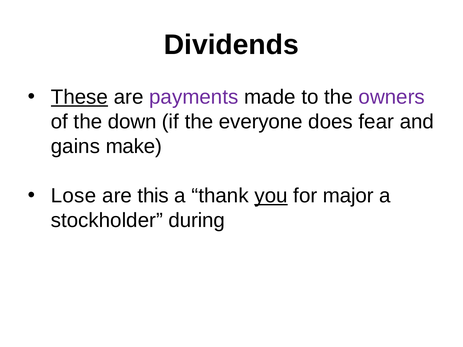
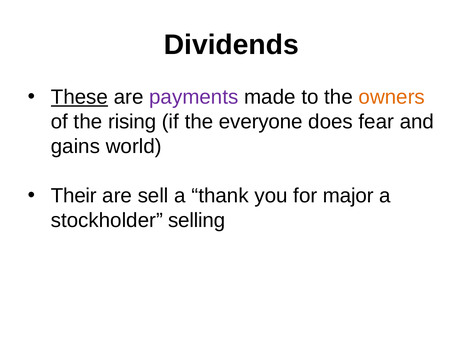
owners colour: purple -> orange (392, 97)
down: down -> rising (132, 122)
make: make -> world (134, 147)
Lose: Lose -> Their (74, 196)
this: this -> sell (153, 196)
you underline: present -> none (271, 196)
during: during -> selling (197, 221)
